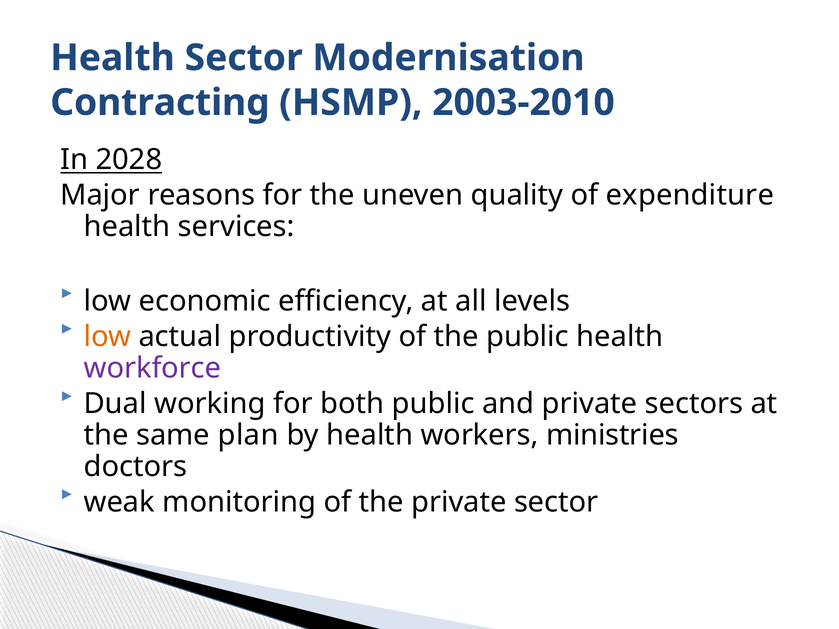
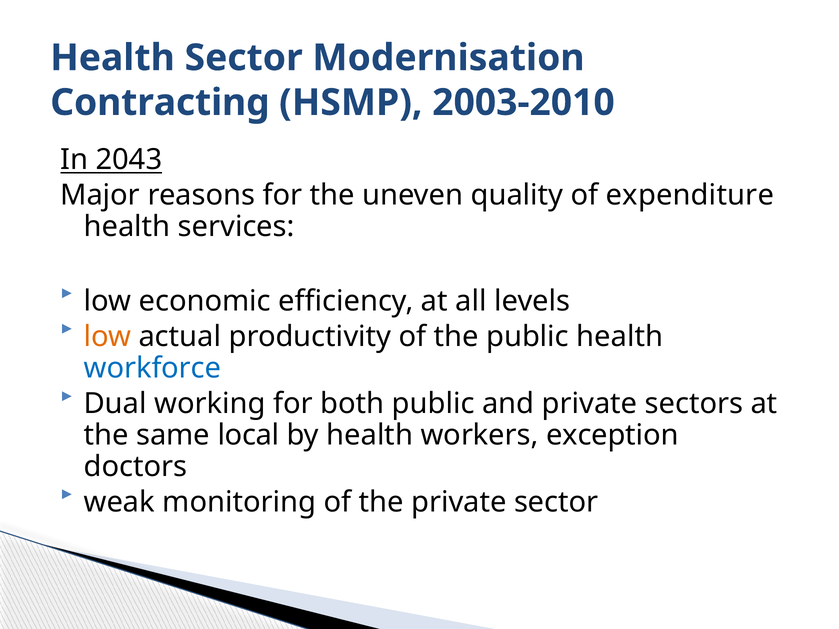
2028: 2028 -> 2043 (129, 160)
workforce colour: purple -> blue (152, 368)
plan: plan -> local (248, 435)
ministries: ministries -> exception (612, 435)
